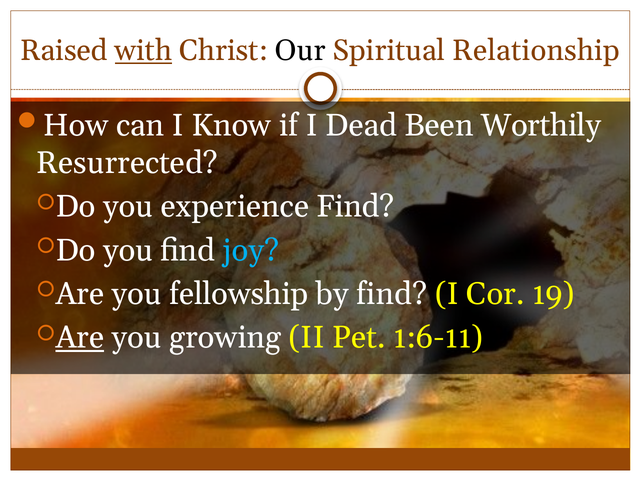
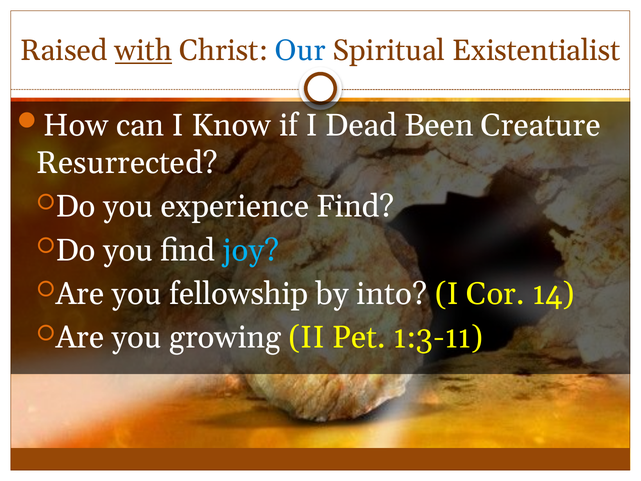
Our colour: black -> blue (300, 50)
Relationship: Relationship -> Existentialist (536, 50)
Worthily: Worthily -> Creature (541, 126)
by find: find -> into (392, 294)
19: 19 -> 14 (553, 294)
Are underline: present -> none (80, 337)
1:6-11: 1:6-11 -> 1:3-11 (438, 337)
